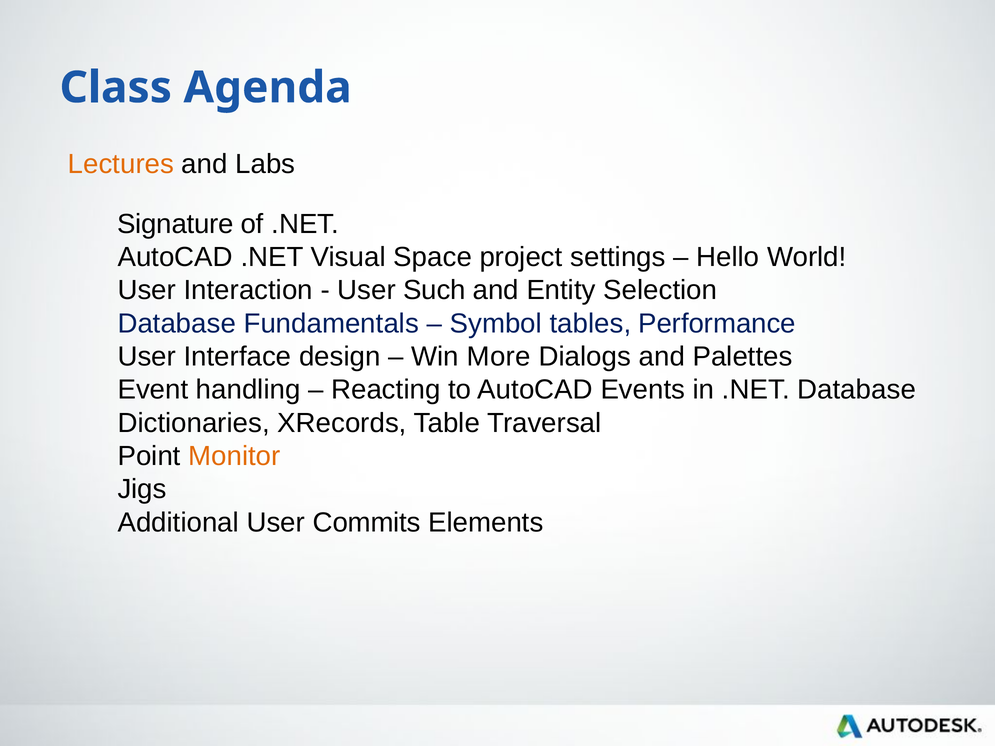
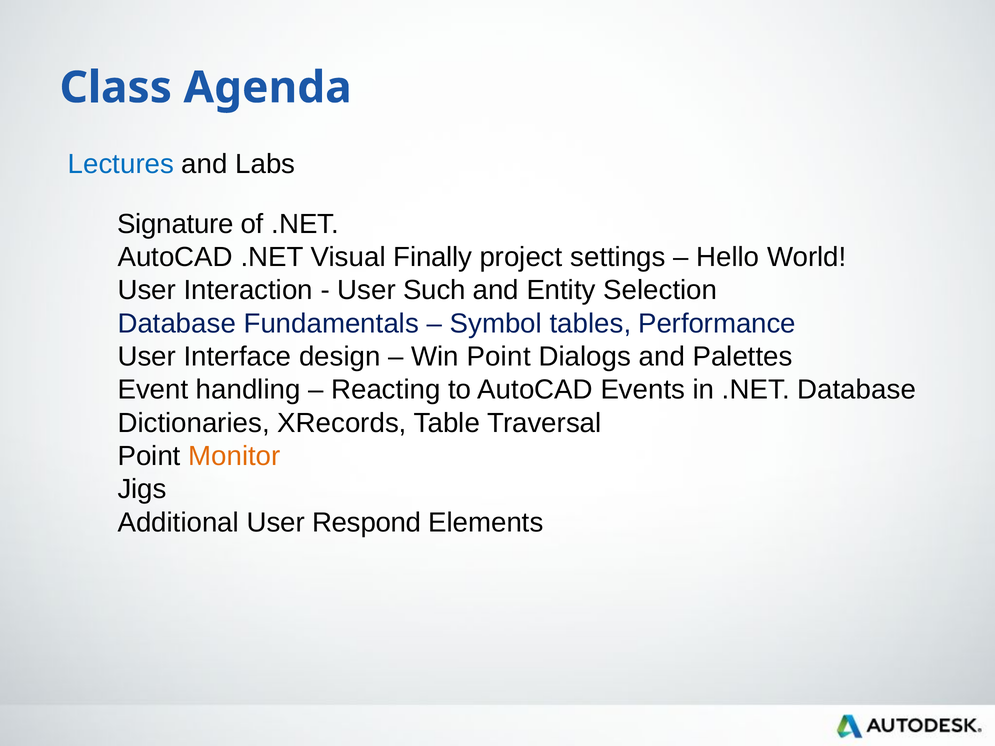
Lectures colour: orange -> blue (121, 164)
Space: Space -> Finally (433, 257)
Win More: More -> Point (499, 357)
Commits: Commits -> Respond (367, 523)
